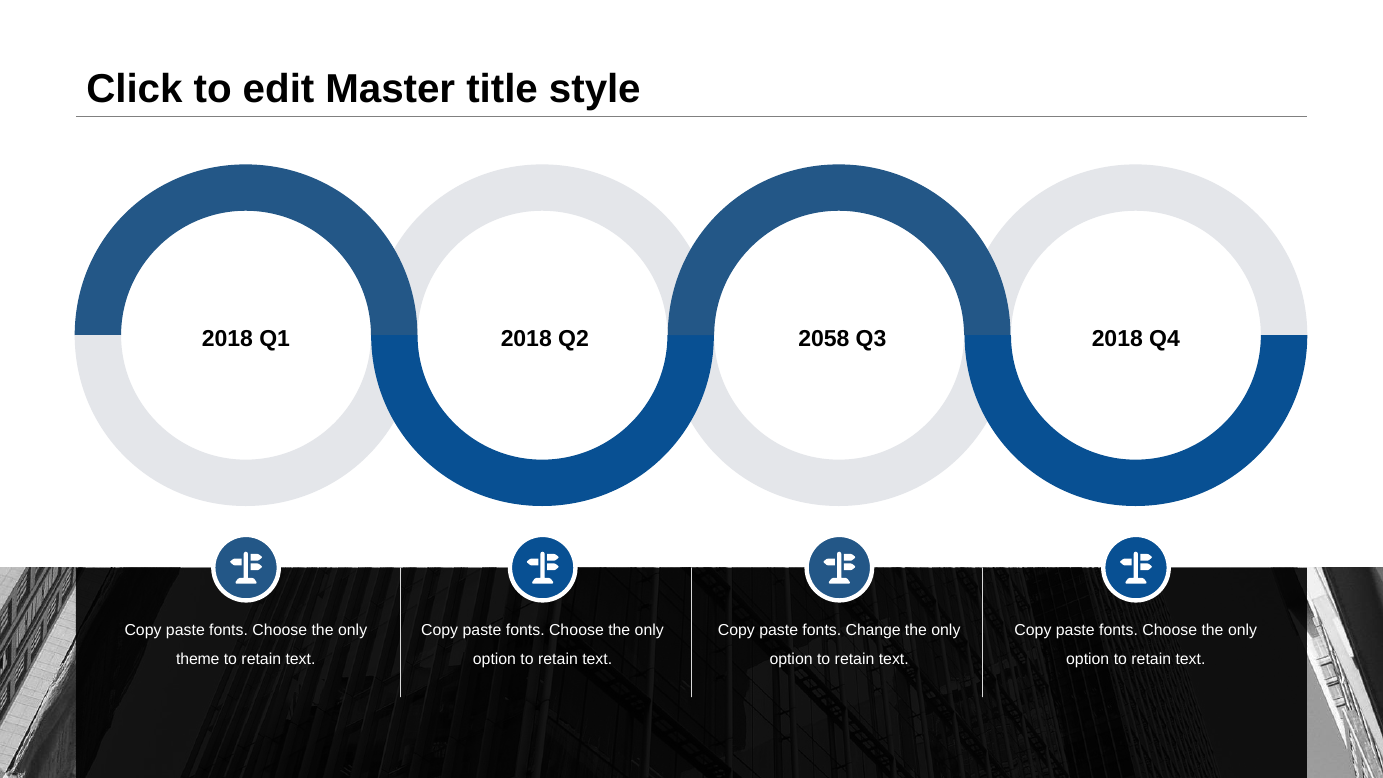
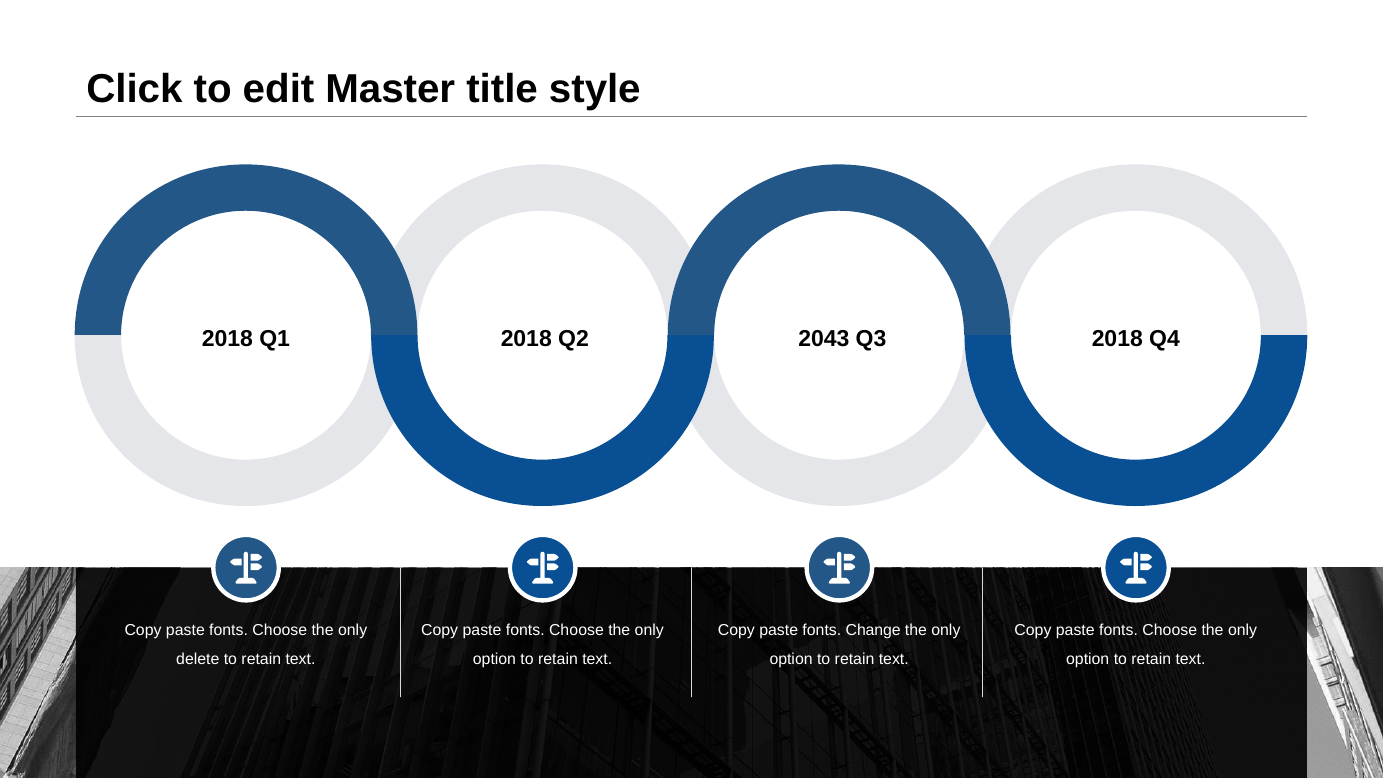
2058: 2058 -> 2043 (824, 339)
theme: theme -> delete (198, 659)
